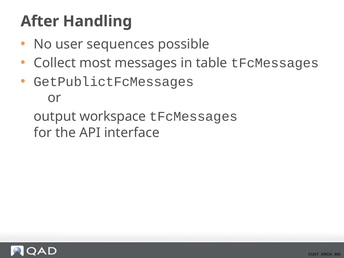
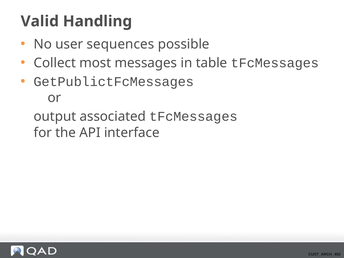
After: After -> Valid (40, 21)
workspace: workspace -> associated (113, 117)
